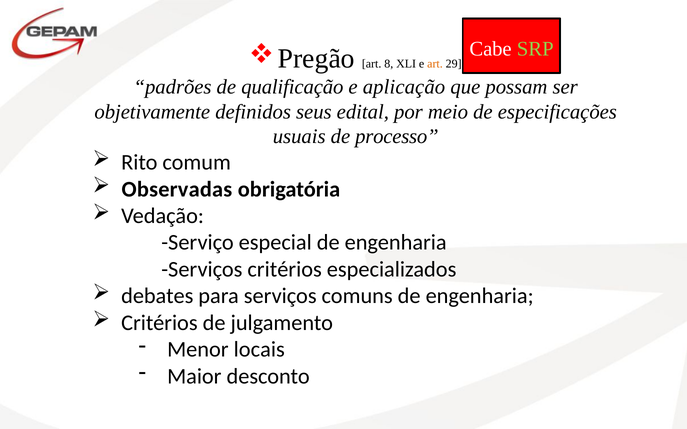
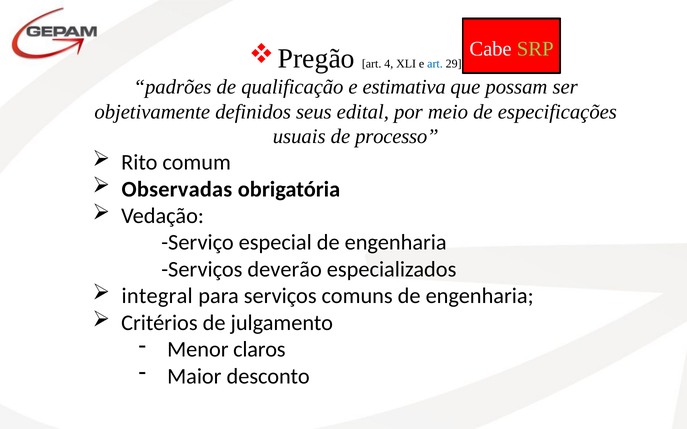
8: 8 -> 4 (389, 64)
art colour: orange -> blue (435, 64)
aplicação: aplicação -> estimativa (404, 87)
Serviços critérios: critérios -> deverão (285, 270)
debates: debates -> integral (157, 296)
locais: locais -> claros (259, 350)
